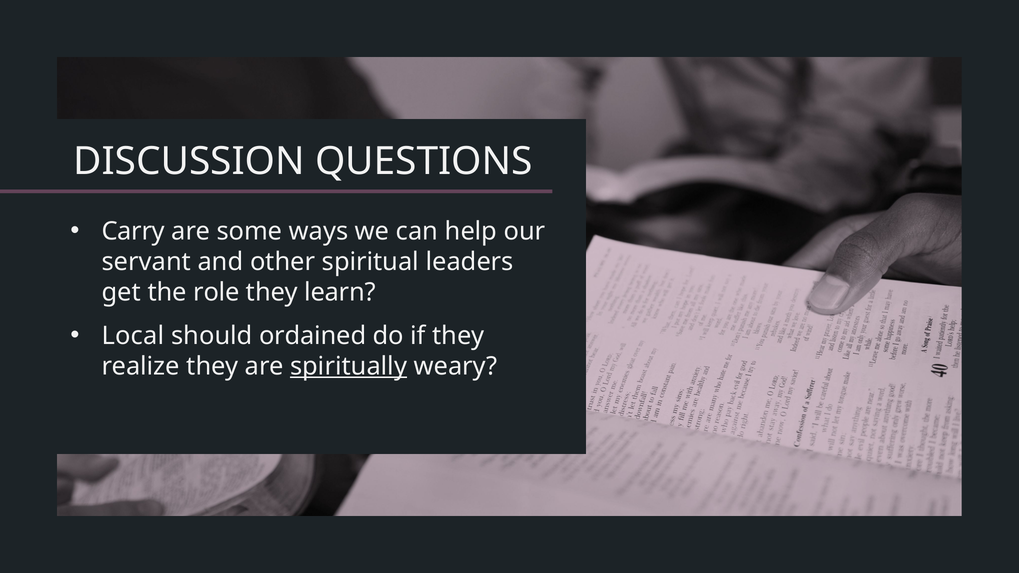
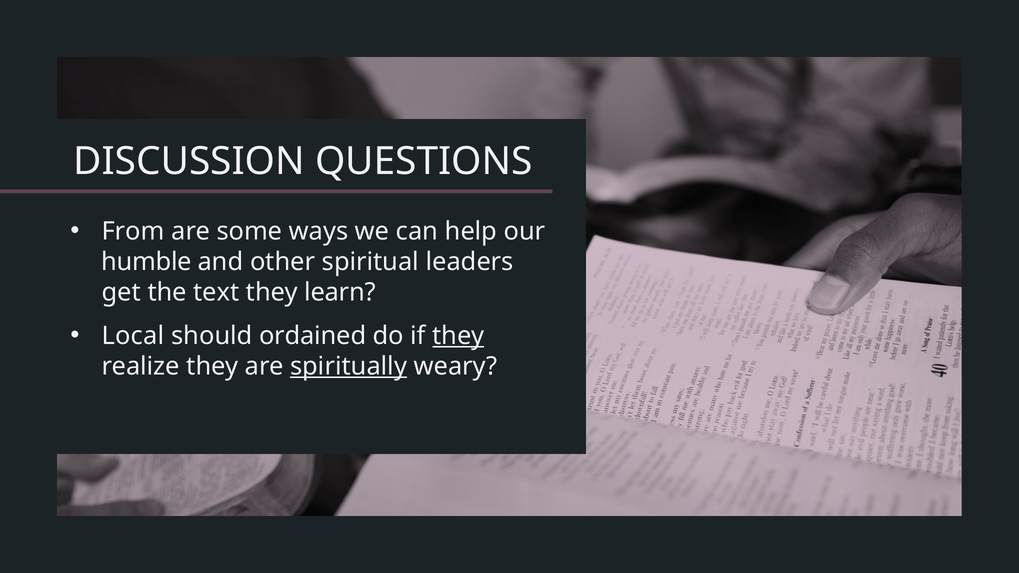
Carry: Carry -> From (133, 231)
servant: servant -> humble (147, 262)
role: role -> text (216, 293)
they underline: none -> present (458, 336)
